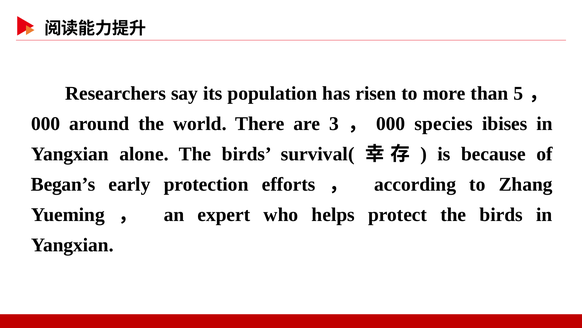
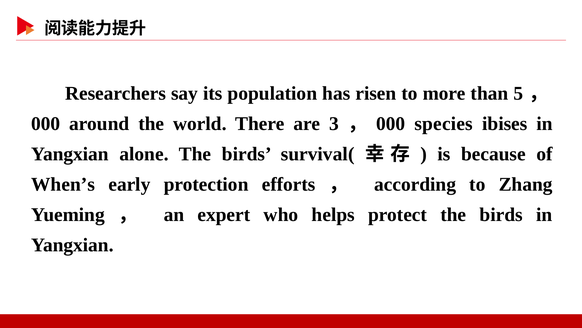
Began’s: Began’s -> When’s (63, 184)
